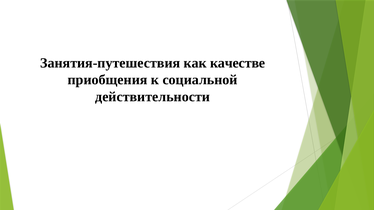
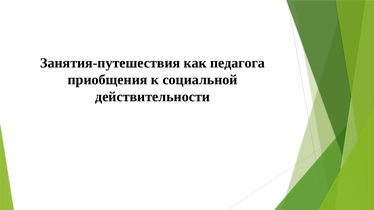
качестве: качестве -> педагога (238, 63)
